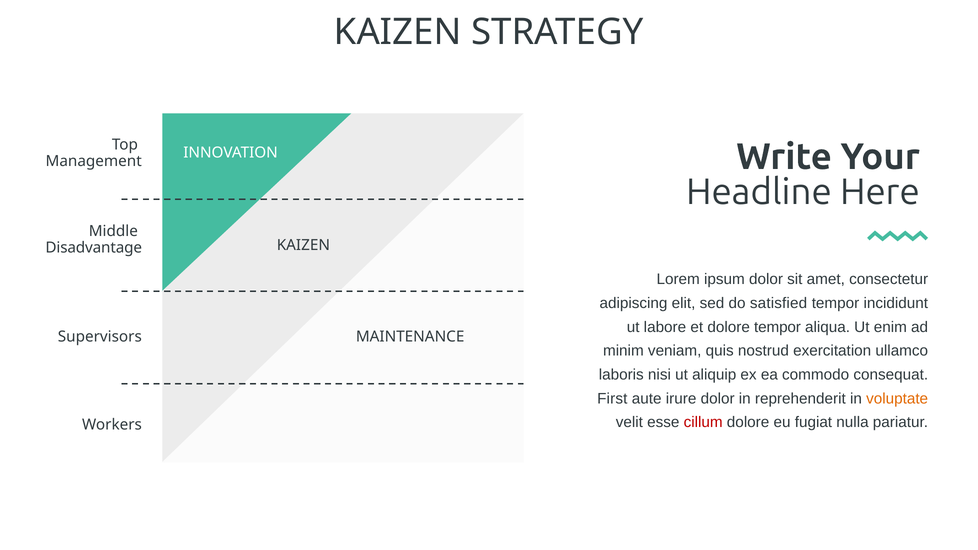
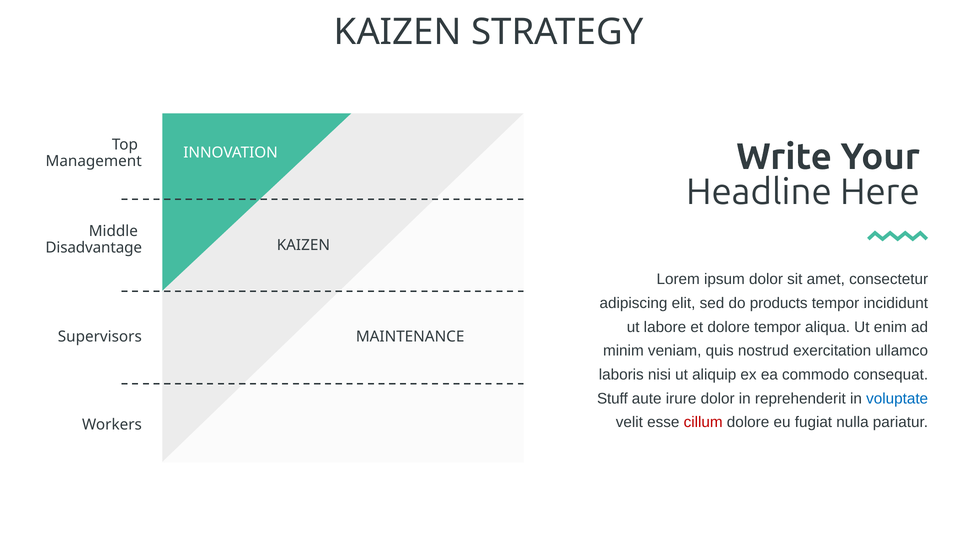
satisfied: satisfied -> products (779, 303)
First: First -> Stuff (612, 399)
voluptate colour: orange -> blue (897, 399)
